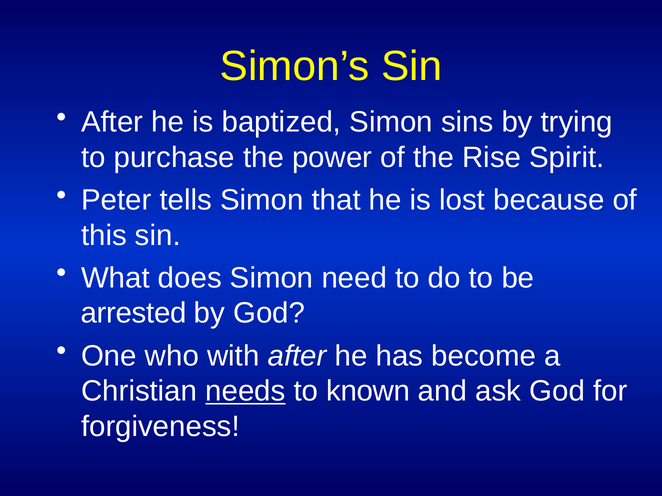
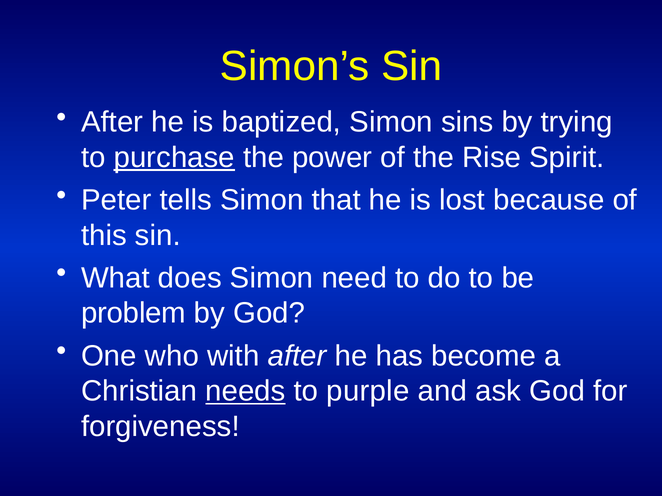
purchase underline: none -> present (174, 158)
arrested: arrested -> problem (134, 314)
known: known -> purple (368, 392)
